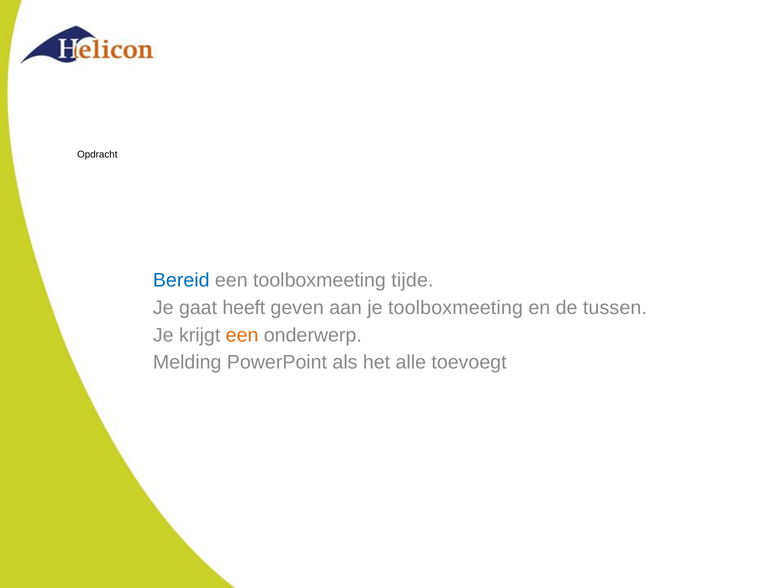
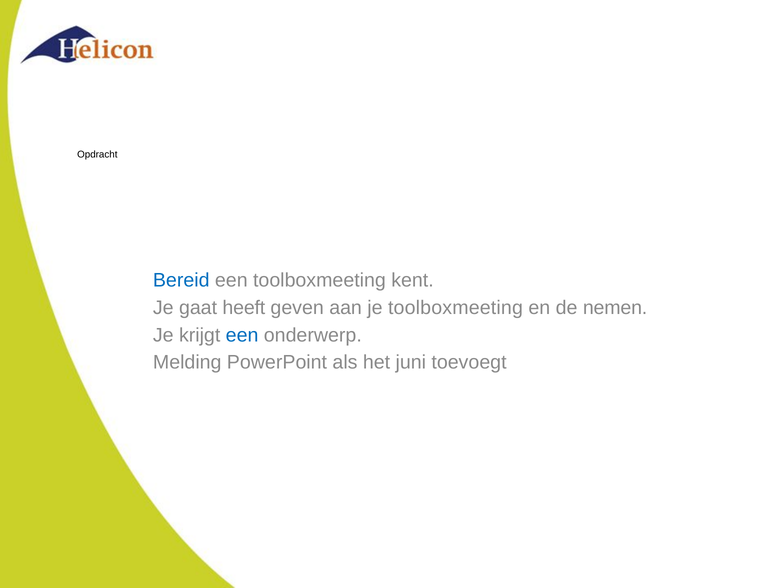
tijde: tijde -> kent (412, 280)
tussen: tussen -> nemen (615, 308)
een colour: orange -> blue (242, 335)
alle: alle -> juni (411, 362)
